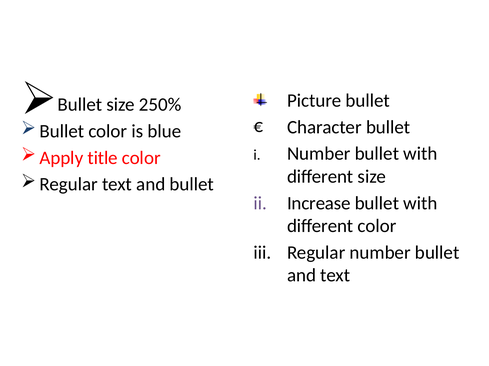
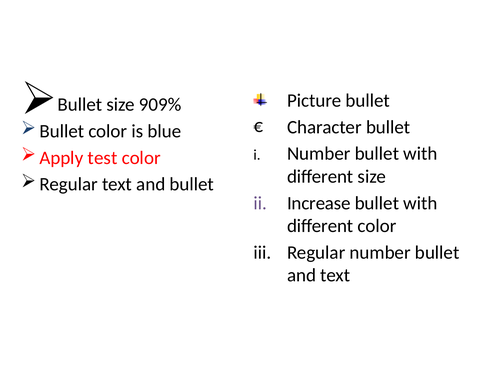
250%: 250% -> 909% (160, 105)
title: title -> test (103, 158)
